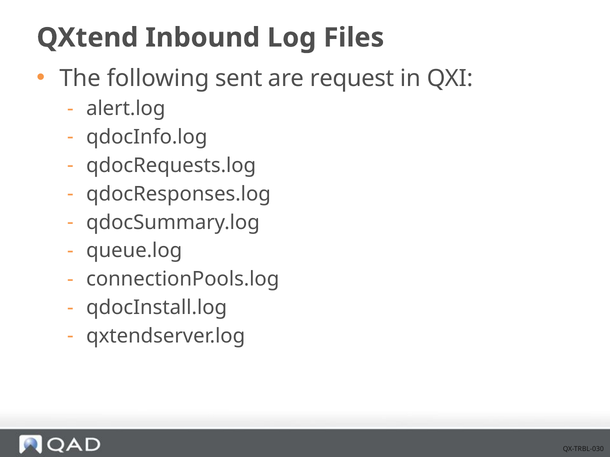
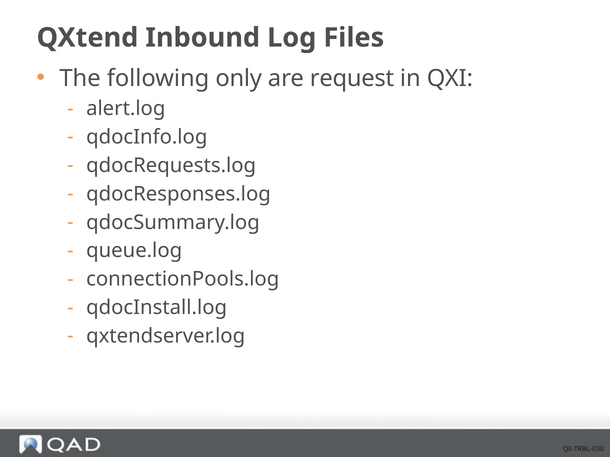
sent: sent -> only (239, 78)
